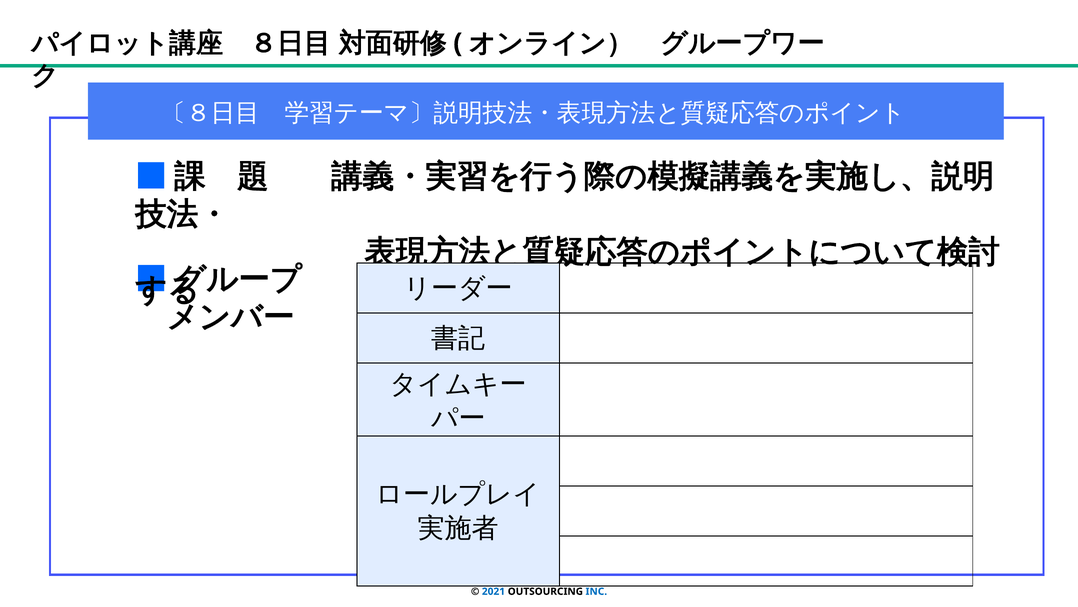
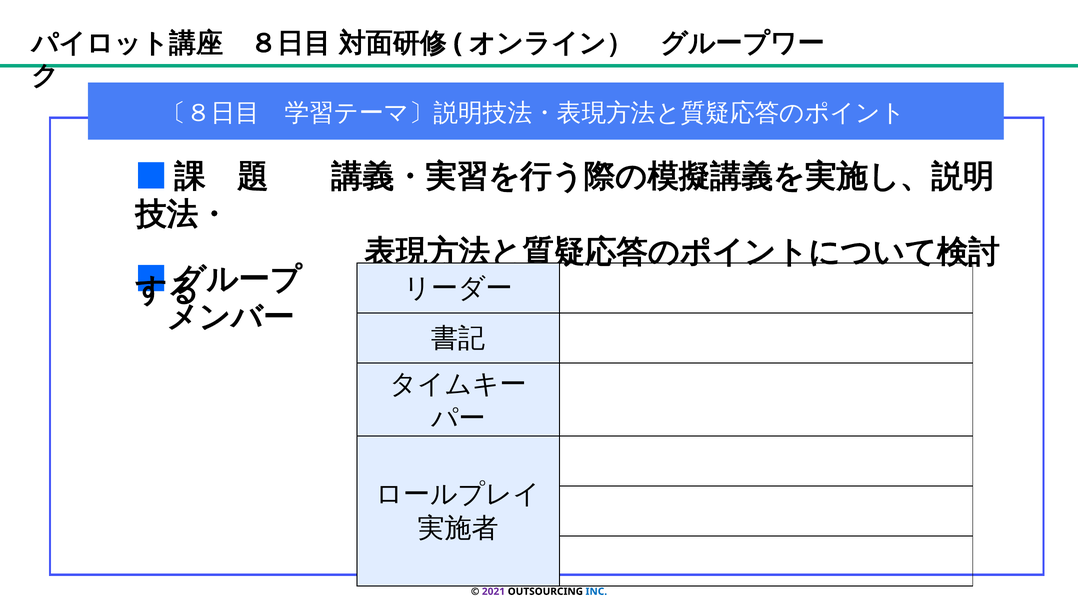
2021 colour: blue -> purple (493, 591)
